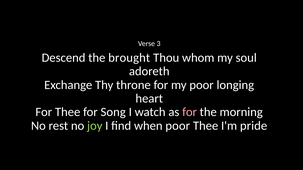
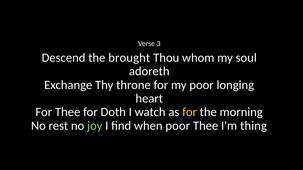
Song: Song -> Doth (113, 112)
for colour: pink -> yellow (190, 112)
pride: pride -> thing (254, 126)
